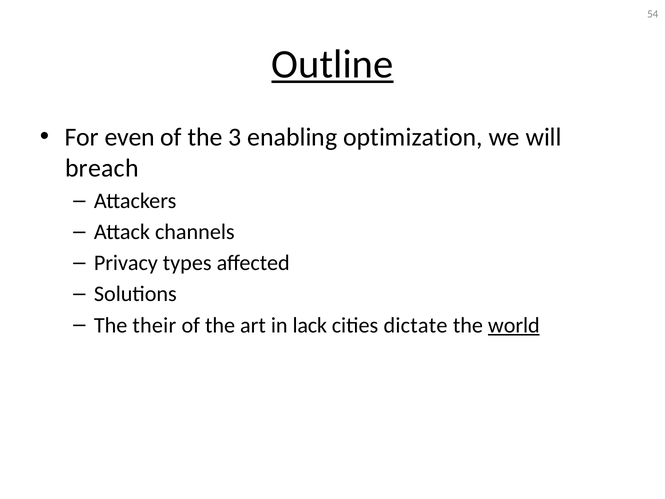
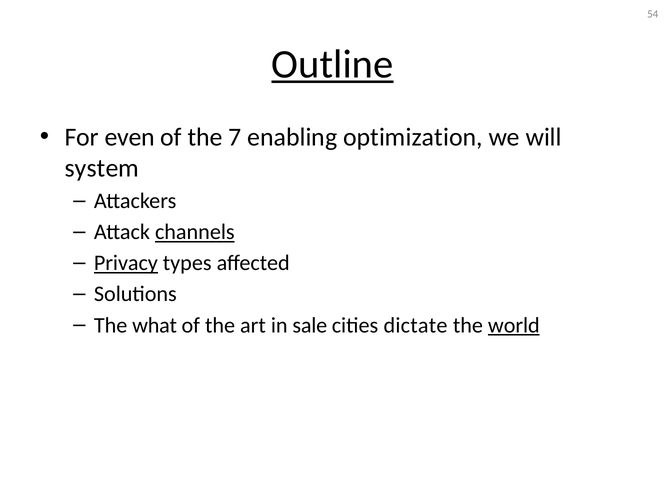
3: 3 -> 7 (235, 137)
breach: breach -> system (102, 168)
channels underline: none -> present (195, 232)
Privacy underline: none -> present (126, 263)
their: their -> what (155, 325)
lack: lack -> sale (310, 325)
